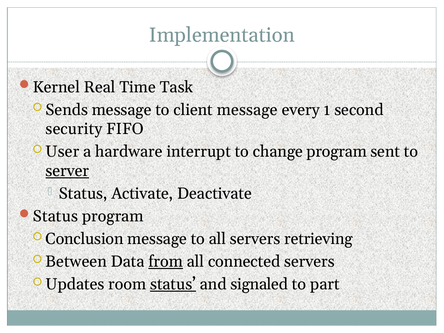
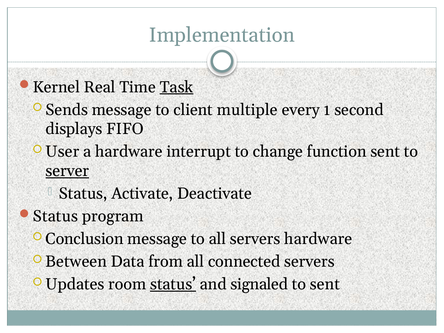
Task underline: none -> present (176, 87)
client message: message -> multiple (247, 110)
security: security -> displays (74, 129)
change program: program -> function (337, 152)
servers retrieving: retrieving -> hardware (318, 239)
from underline: present -> none (166, 262)
to part: part -> sent (325, 284)
